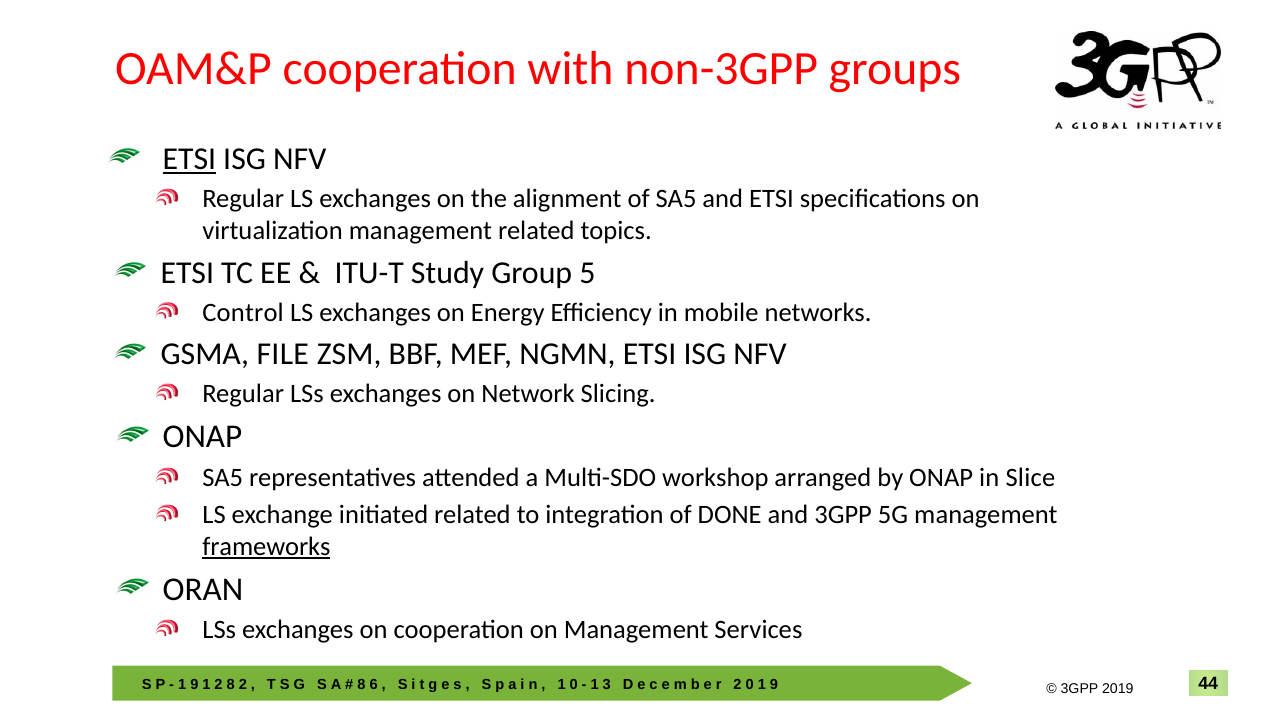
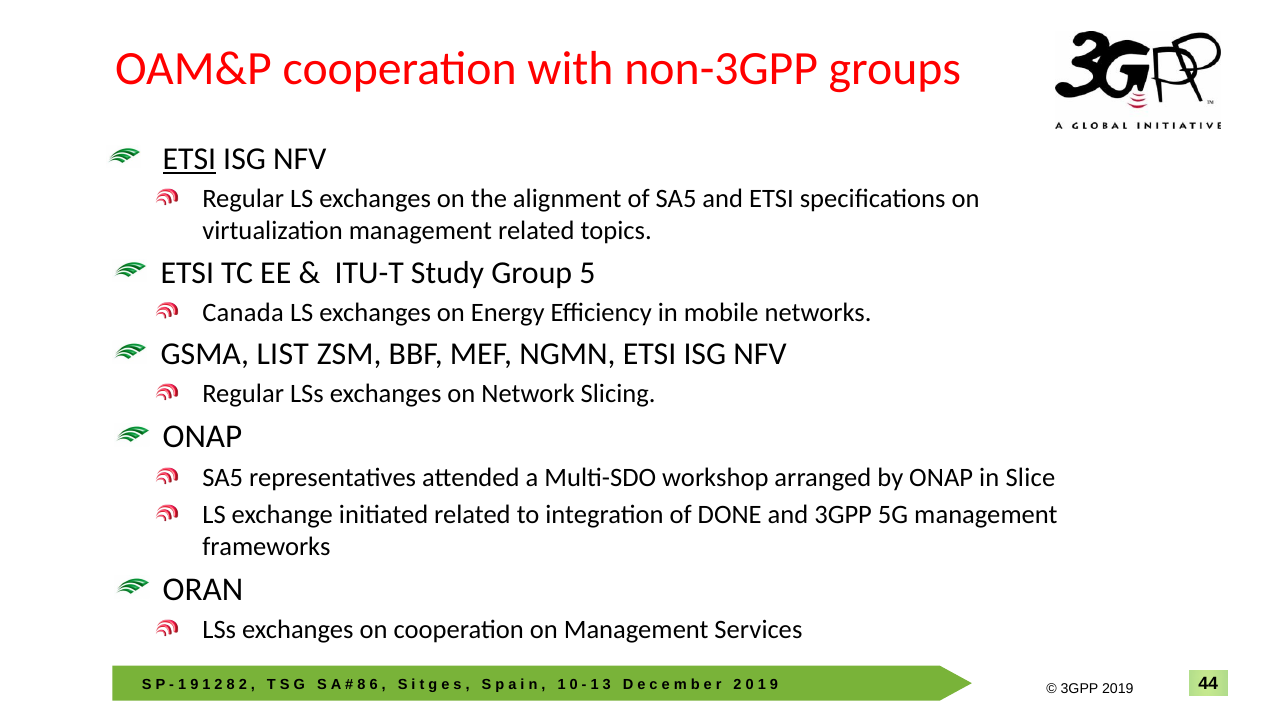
Control: Control -> Canada (243, 313)
FILE: FILE -> LIST (283, 354)
frameworks underline: present -> none (266, 547)
